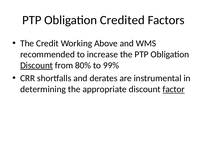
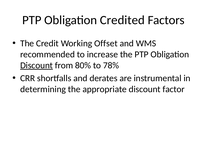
Above: Above -> Offset (106, 43)
99%: 99% -> 78% (111, 66)
factor underline: present -> none (174, 89)
